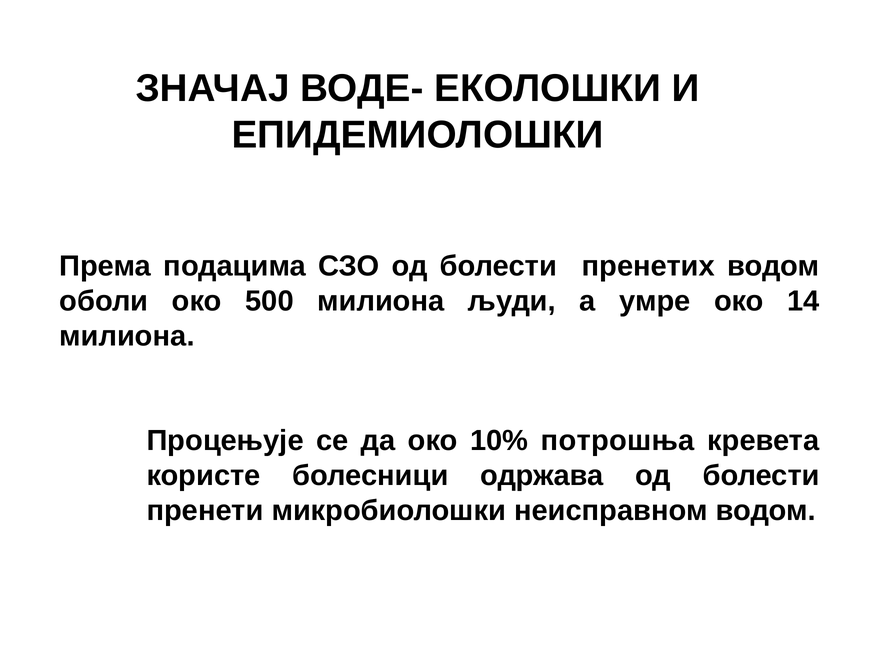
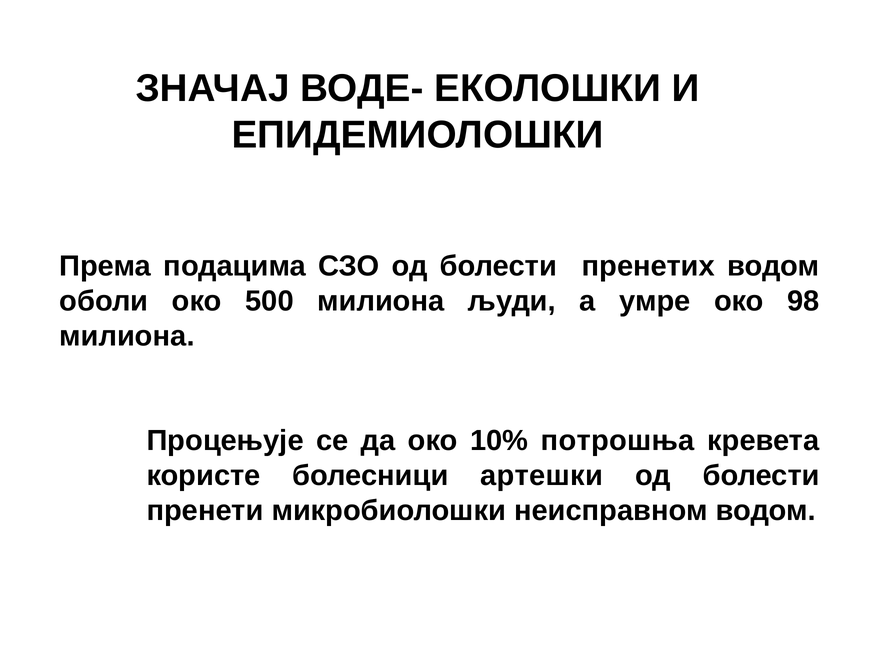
14: 14 -> 98 (803, 301)
одржава: одржава -> артешки (542, 476)
